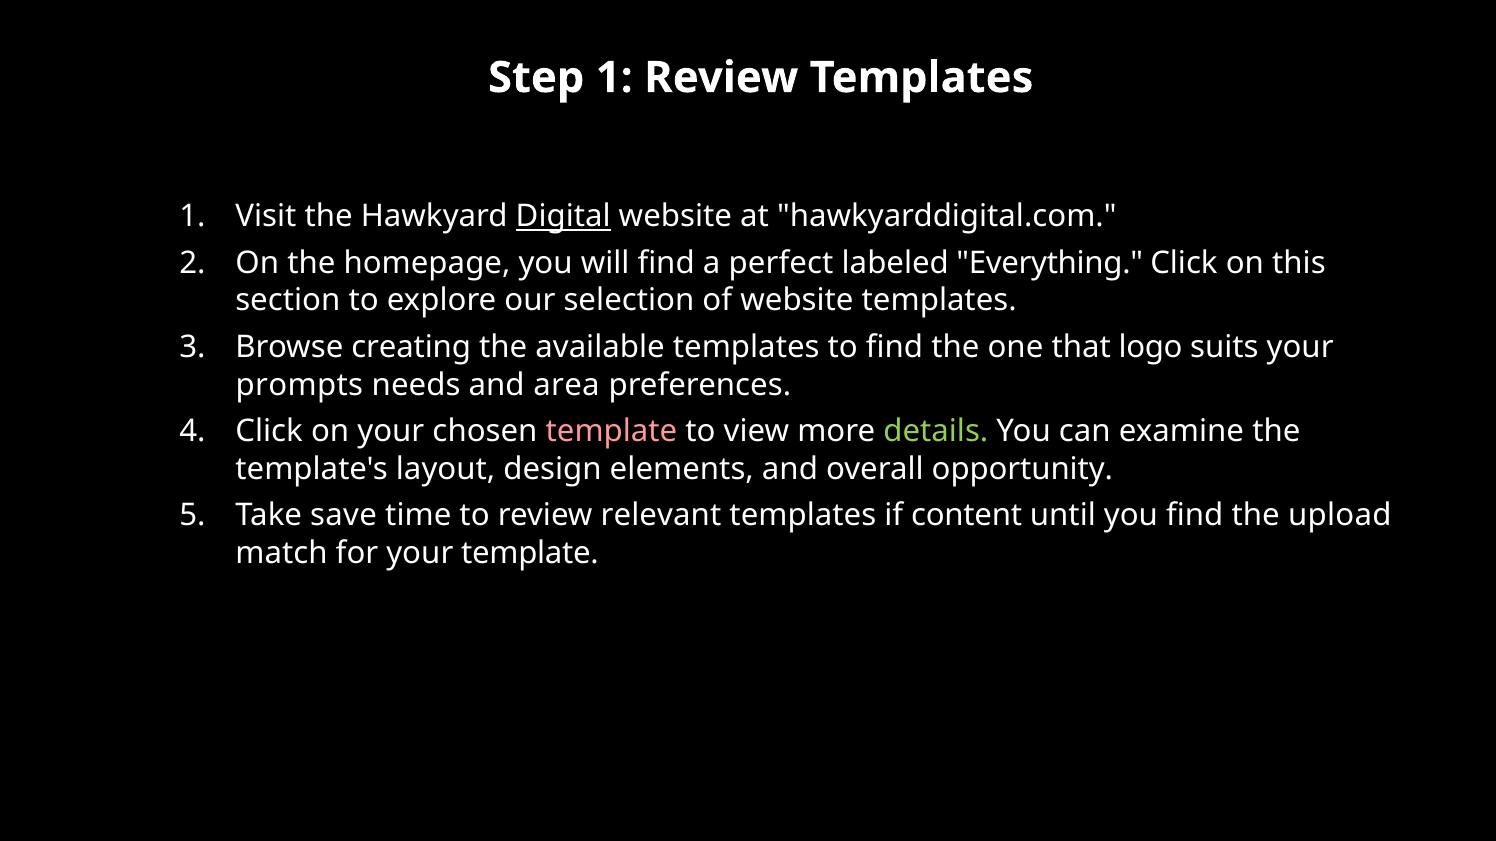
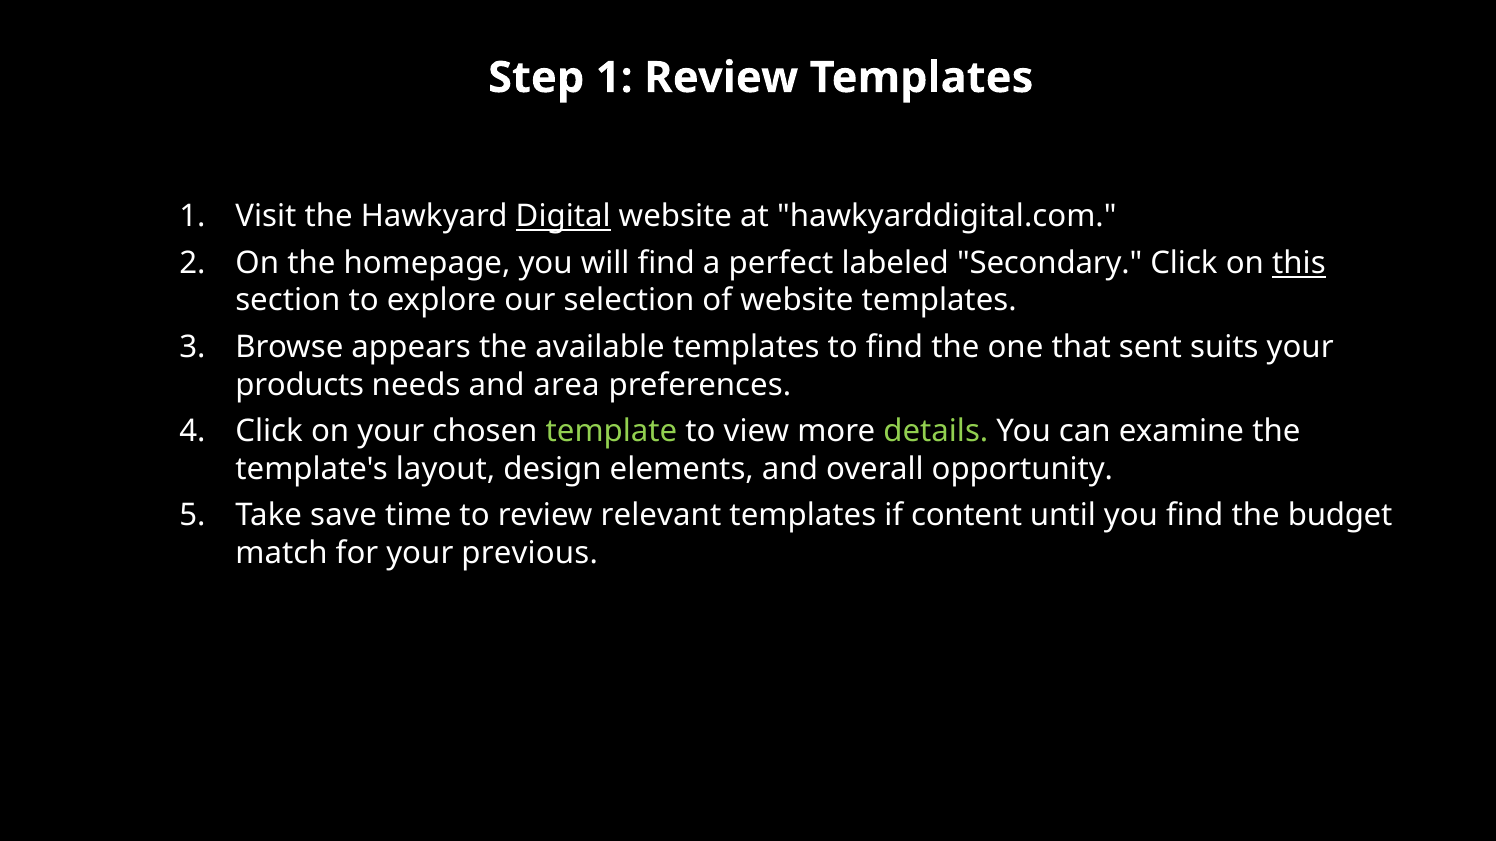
Everything: Everything -> Secondary (1050, 263)
this underline: none -> present (1299, 263)
creating: creating -> appears (411, 348)
logo: logo -> sent (1150, 348)
prompts: prompts -> products (300, 385)
template colour: pink -> light green (611, 432)
upload: upload -> budget (1340, 516)
your template: template -> previous (530, 553)
